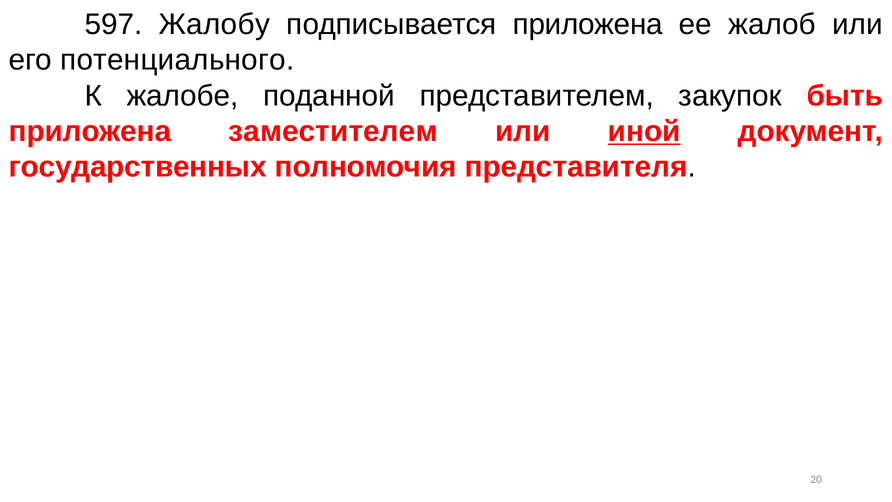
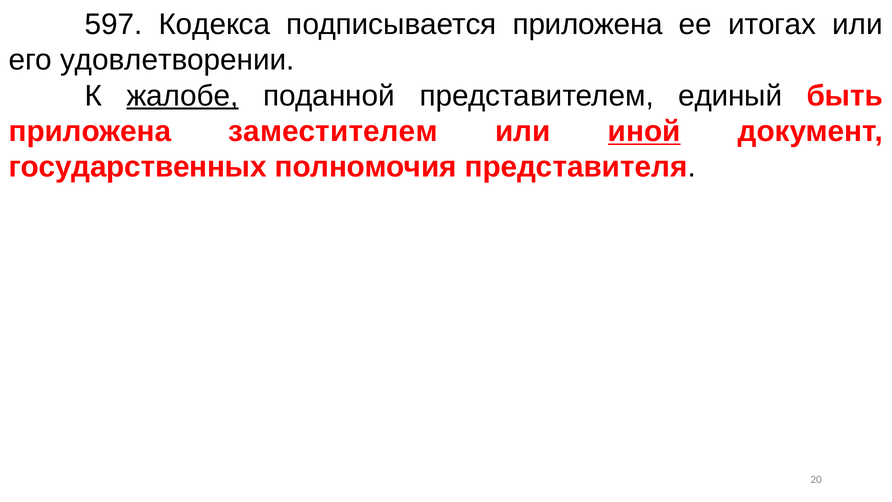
Жалобу: Жалобу -> Кодекса (215, 24)
жалоб: жалоб -> итогах (772, 24)
потенциального: потенциального -> удовлетворении (177, 60)
жалобе underline: none -> present (183, 96)
закупок: закупок -> единый (730, 96)
